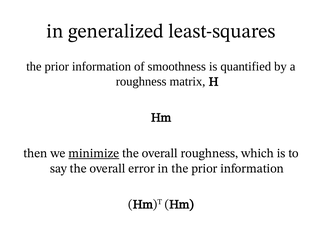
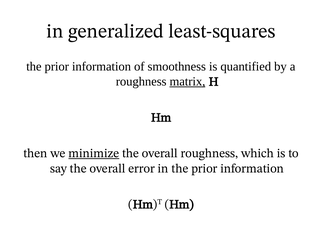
matrix underline: none -> present (187, 81)
